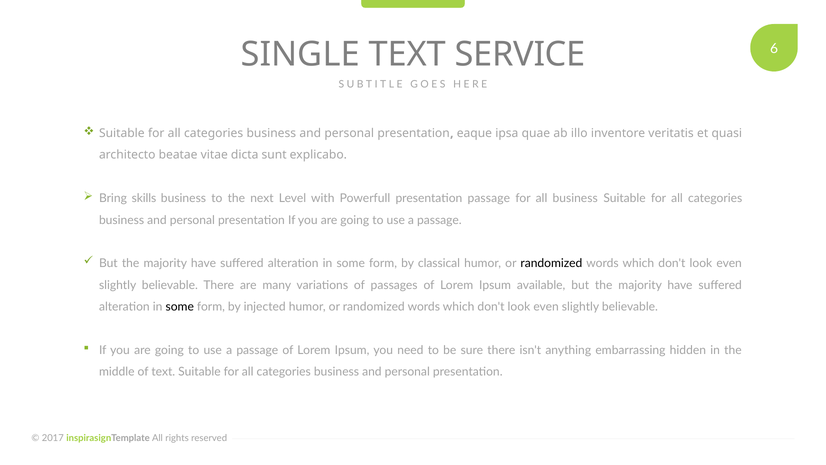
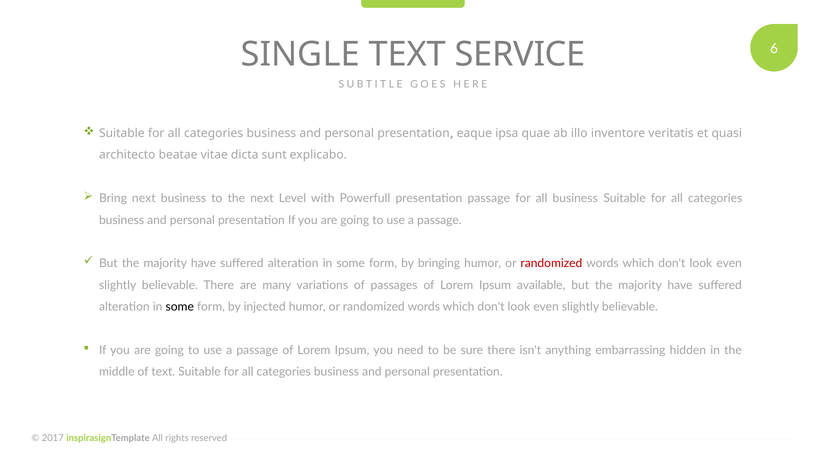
Bring skills: skills -> next (144, 198)
classical: classical -> bringing (439, 263)
randomized colour: black -> red (551, 263)
